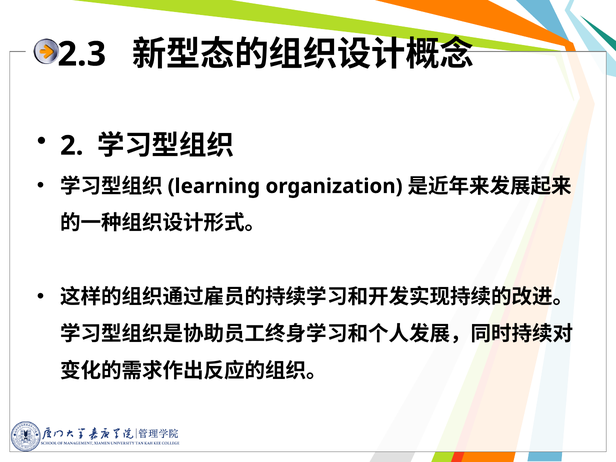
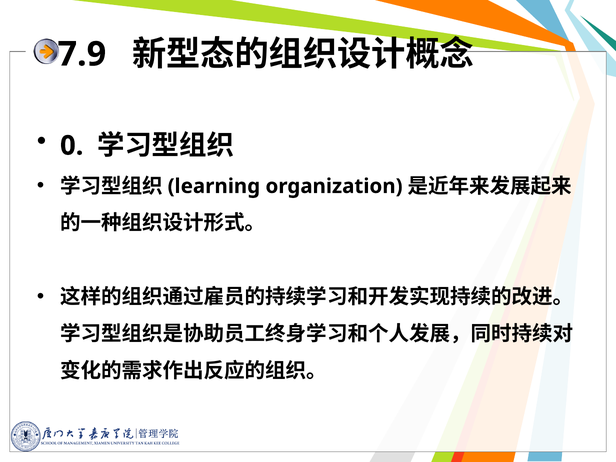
2.3: 2.3 -> 7.9 (82, 54)
2: 2 -> 0 (72, 146)
